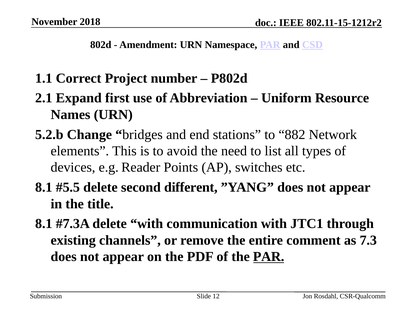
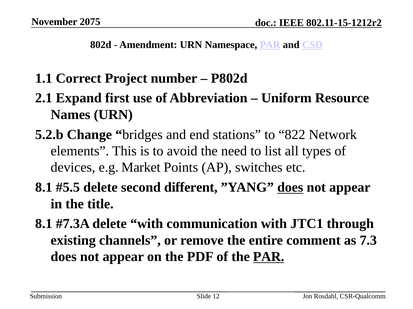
2018: 2018 -> 2075 (90, 22)
882: 882 -> 822 (292, 135)
Reader: Reader -> Market (141, 168)
does underline: none -> present (290, 188)
